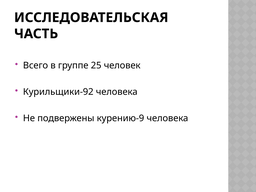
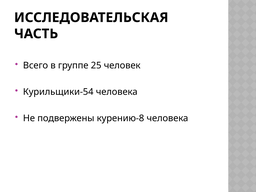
Курильщики-92: Курильщики-92 -> Курильщики-54 (58, 92)
курению-9: курению-9 -> курению-8 (120, 118)
